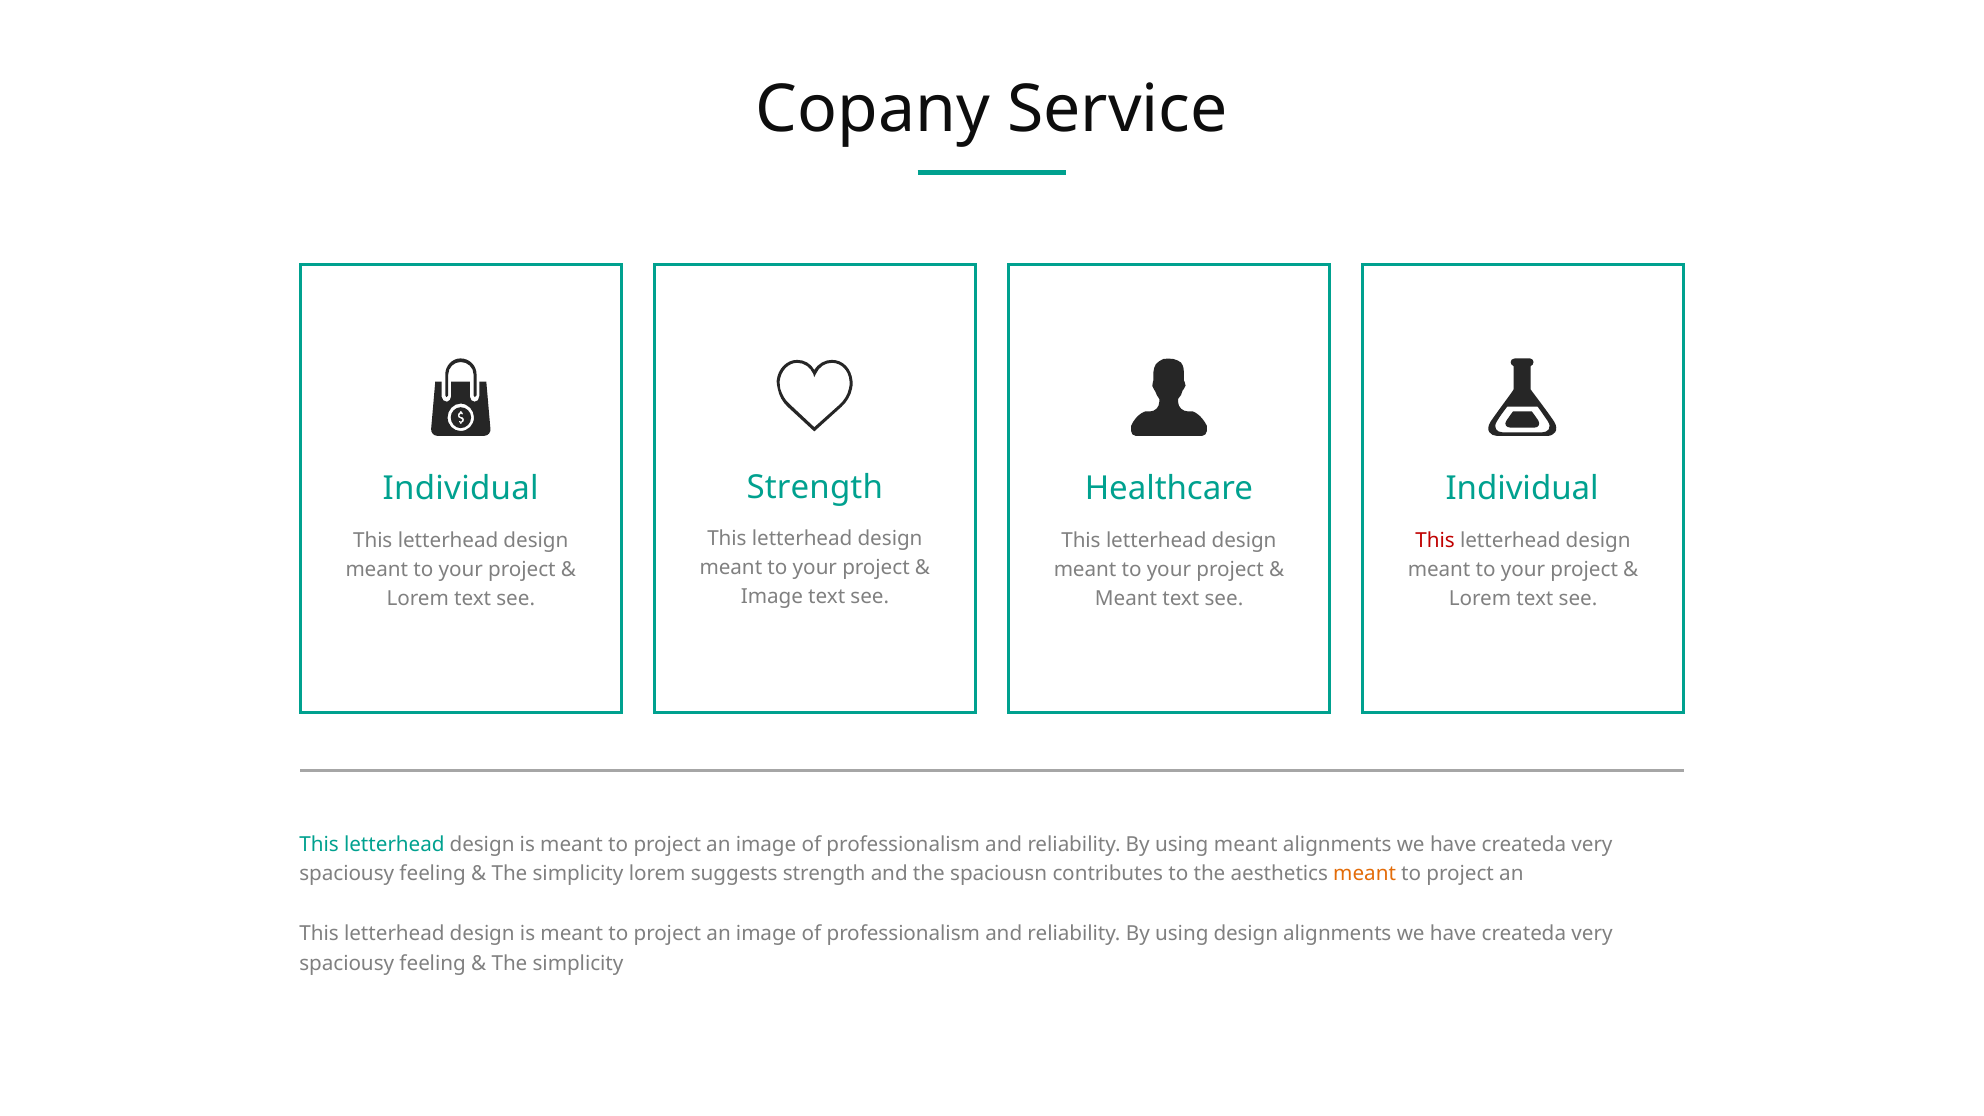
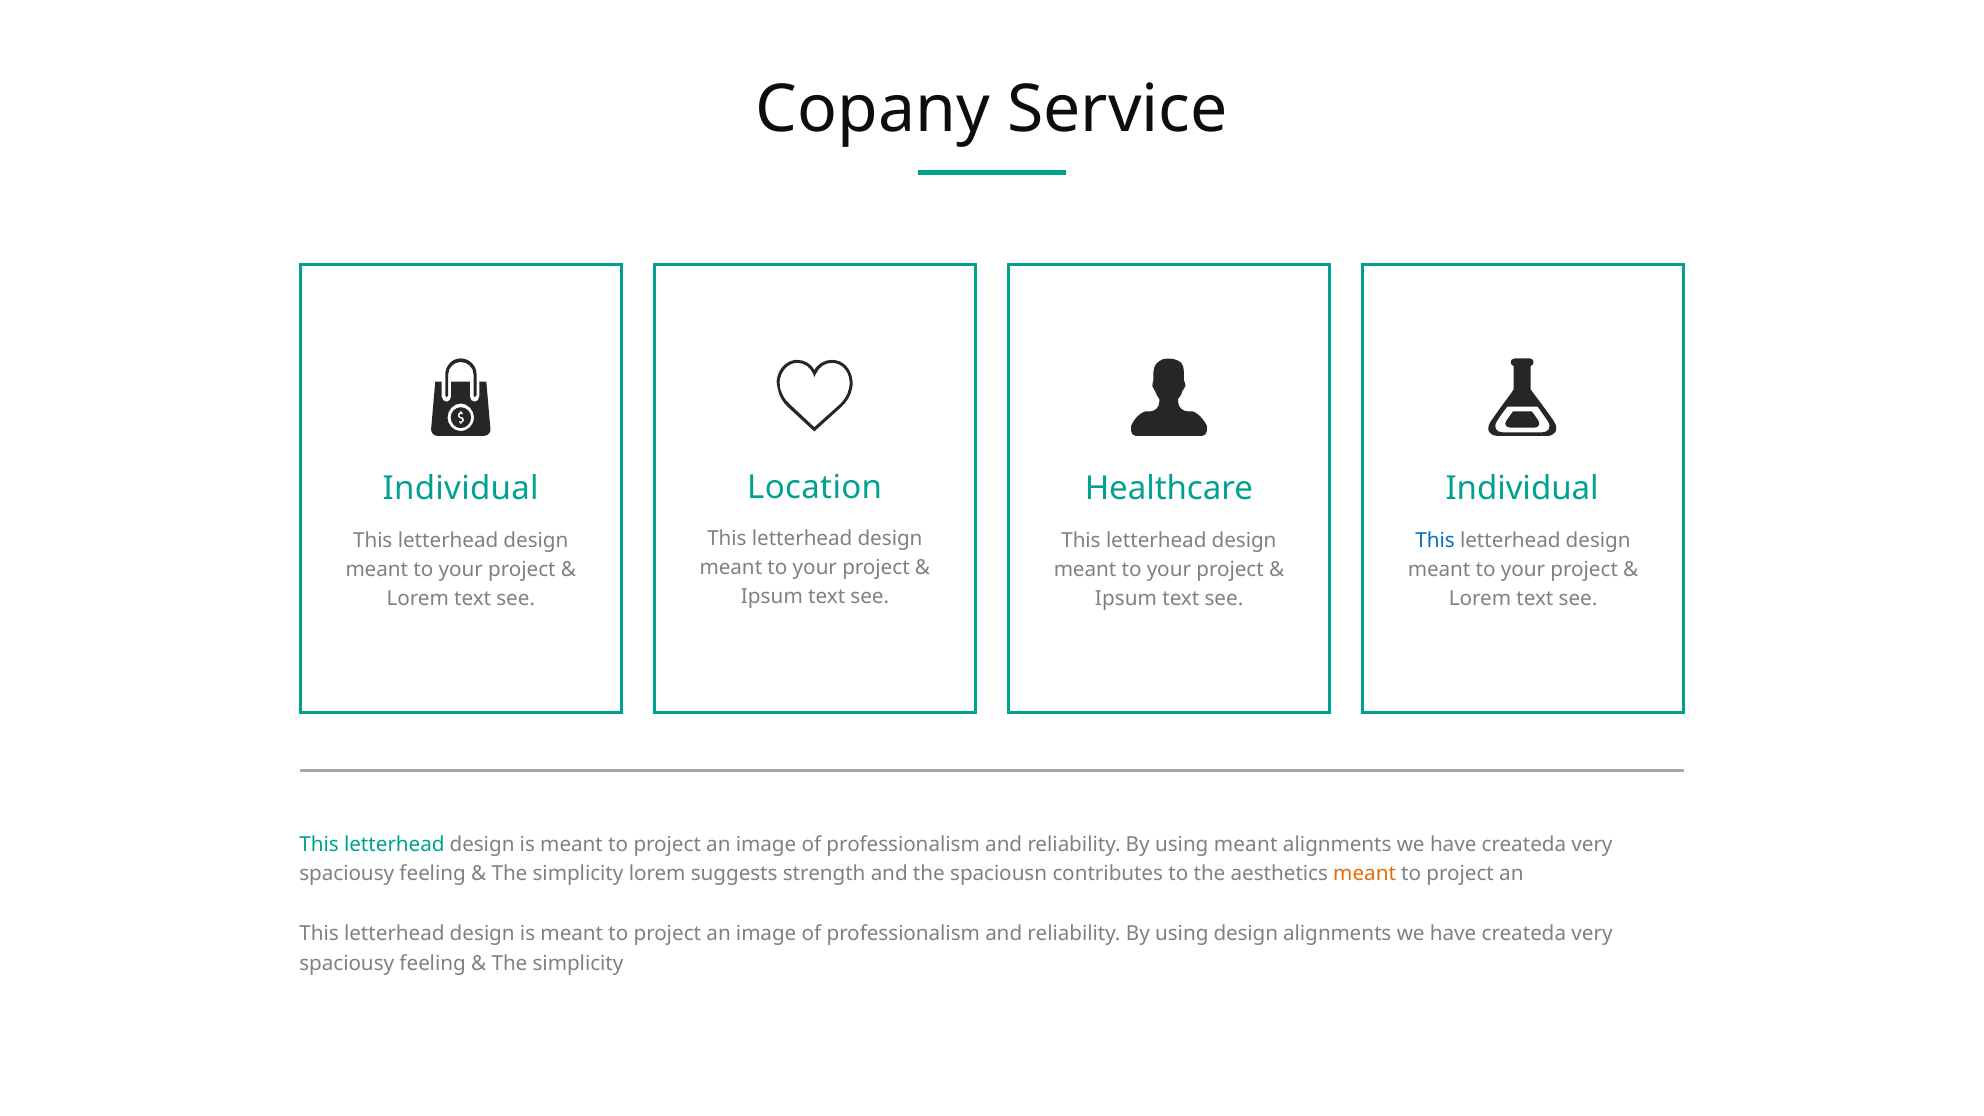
Strength: Strength -> Location (815, 487)
This colour: red -> blue (1435, 541)
Image: Image -> Ipsum (772, 597)
Meant: Meant -> Ipsum (1126, 599)
